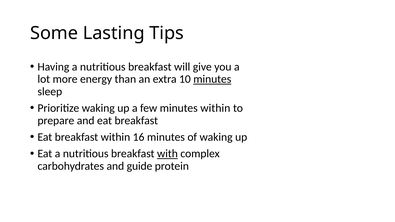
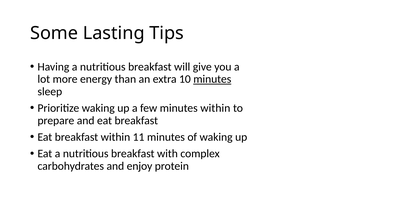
16: 16 -> 11 (139, 137)
with underline: present -> none (167, 154)
guide: guide -> enjoy (140, 166)
